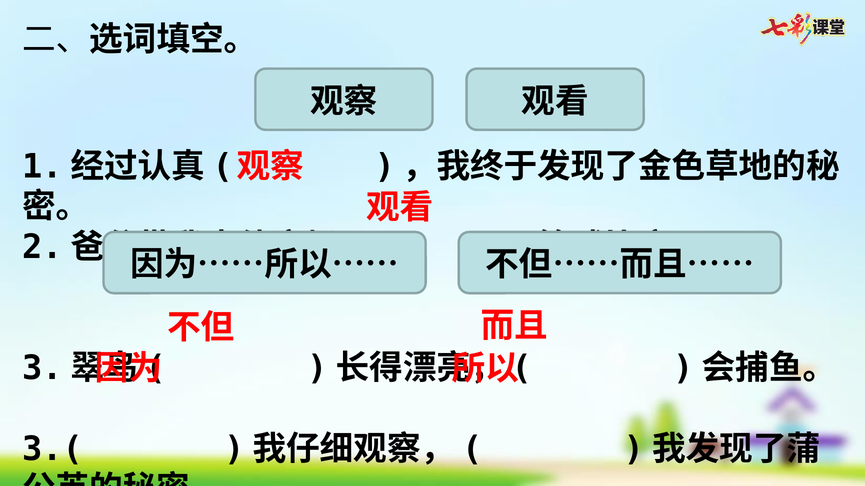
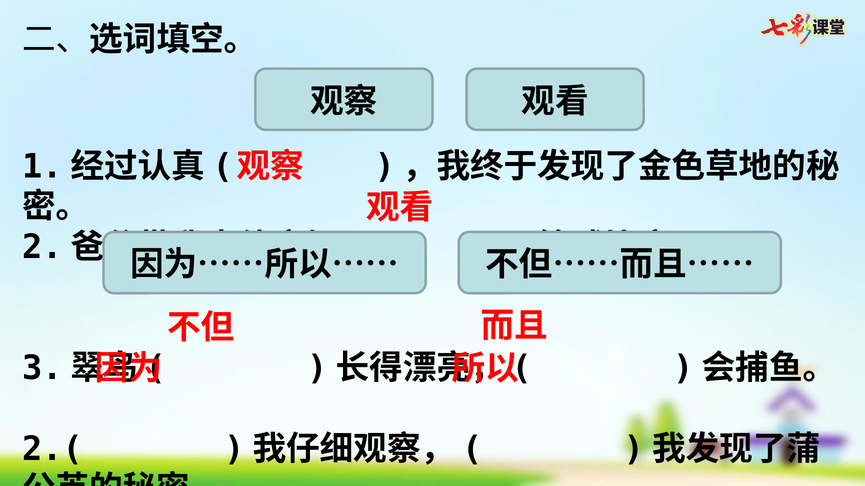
3.(: 3.( -> 2.( (52, 449)
